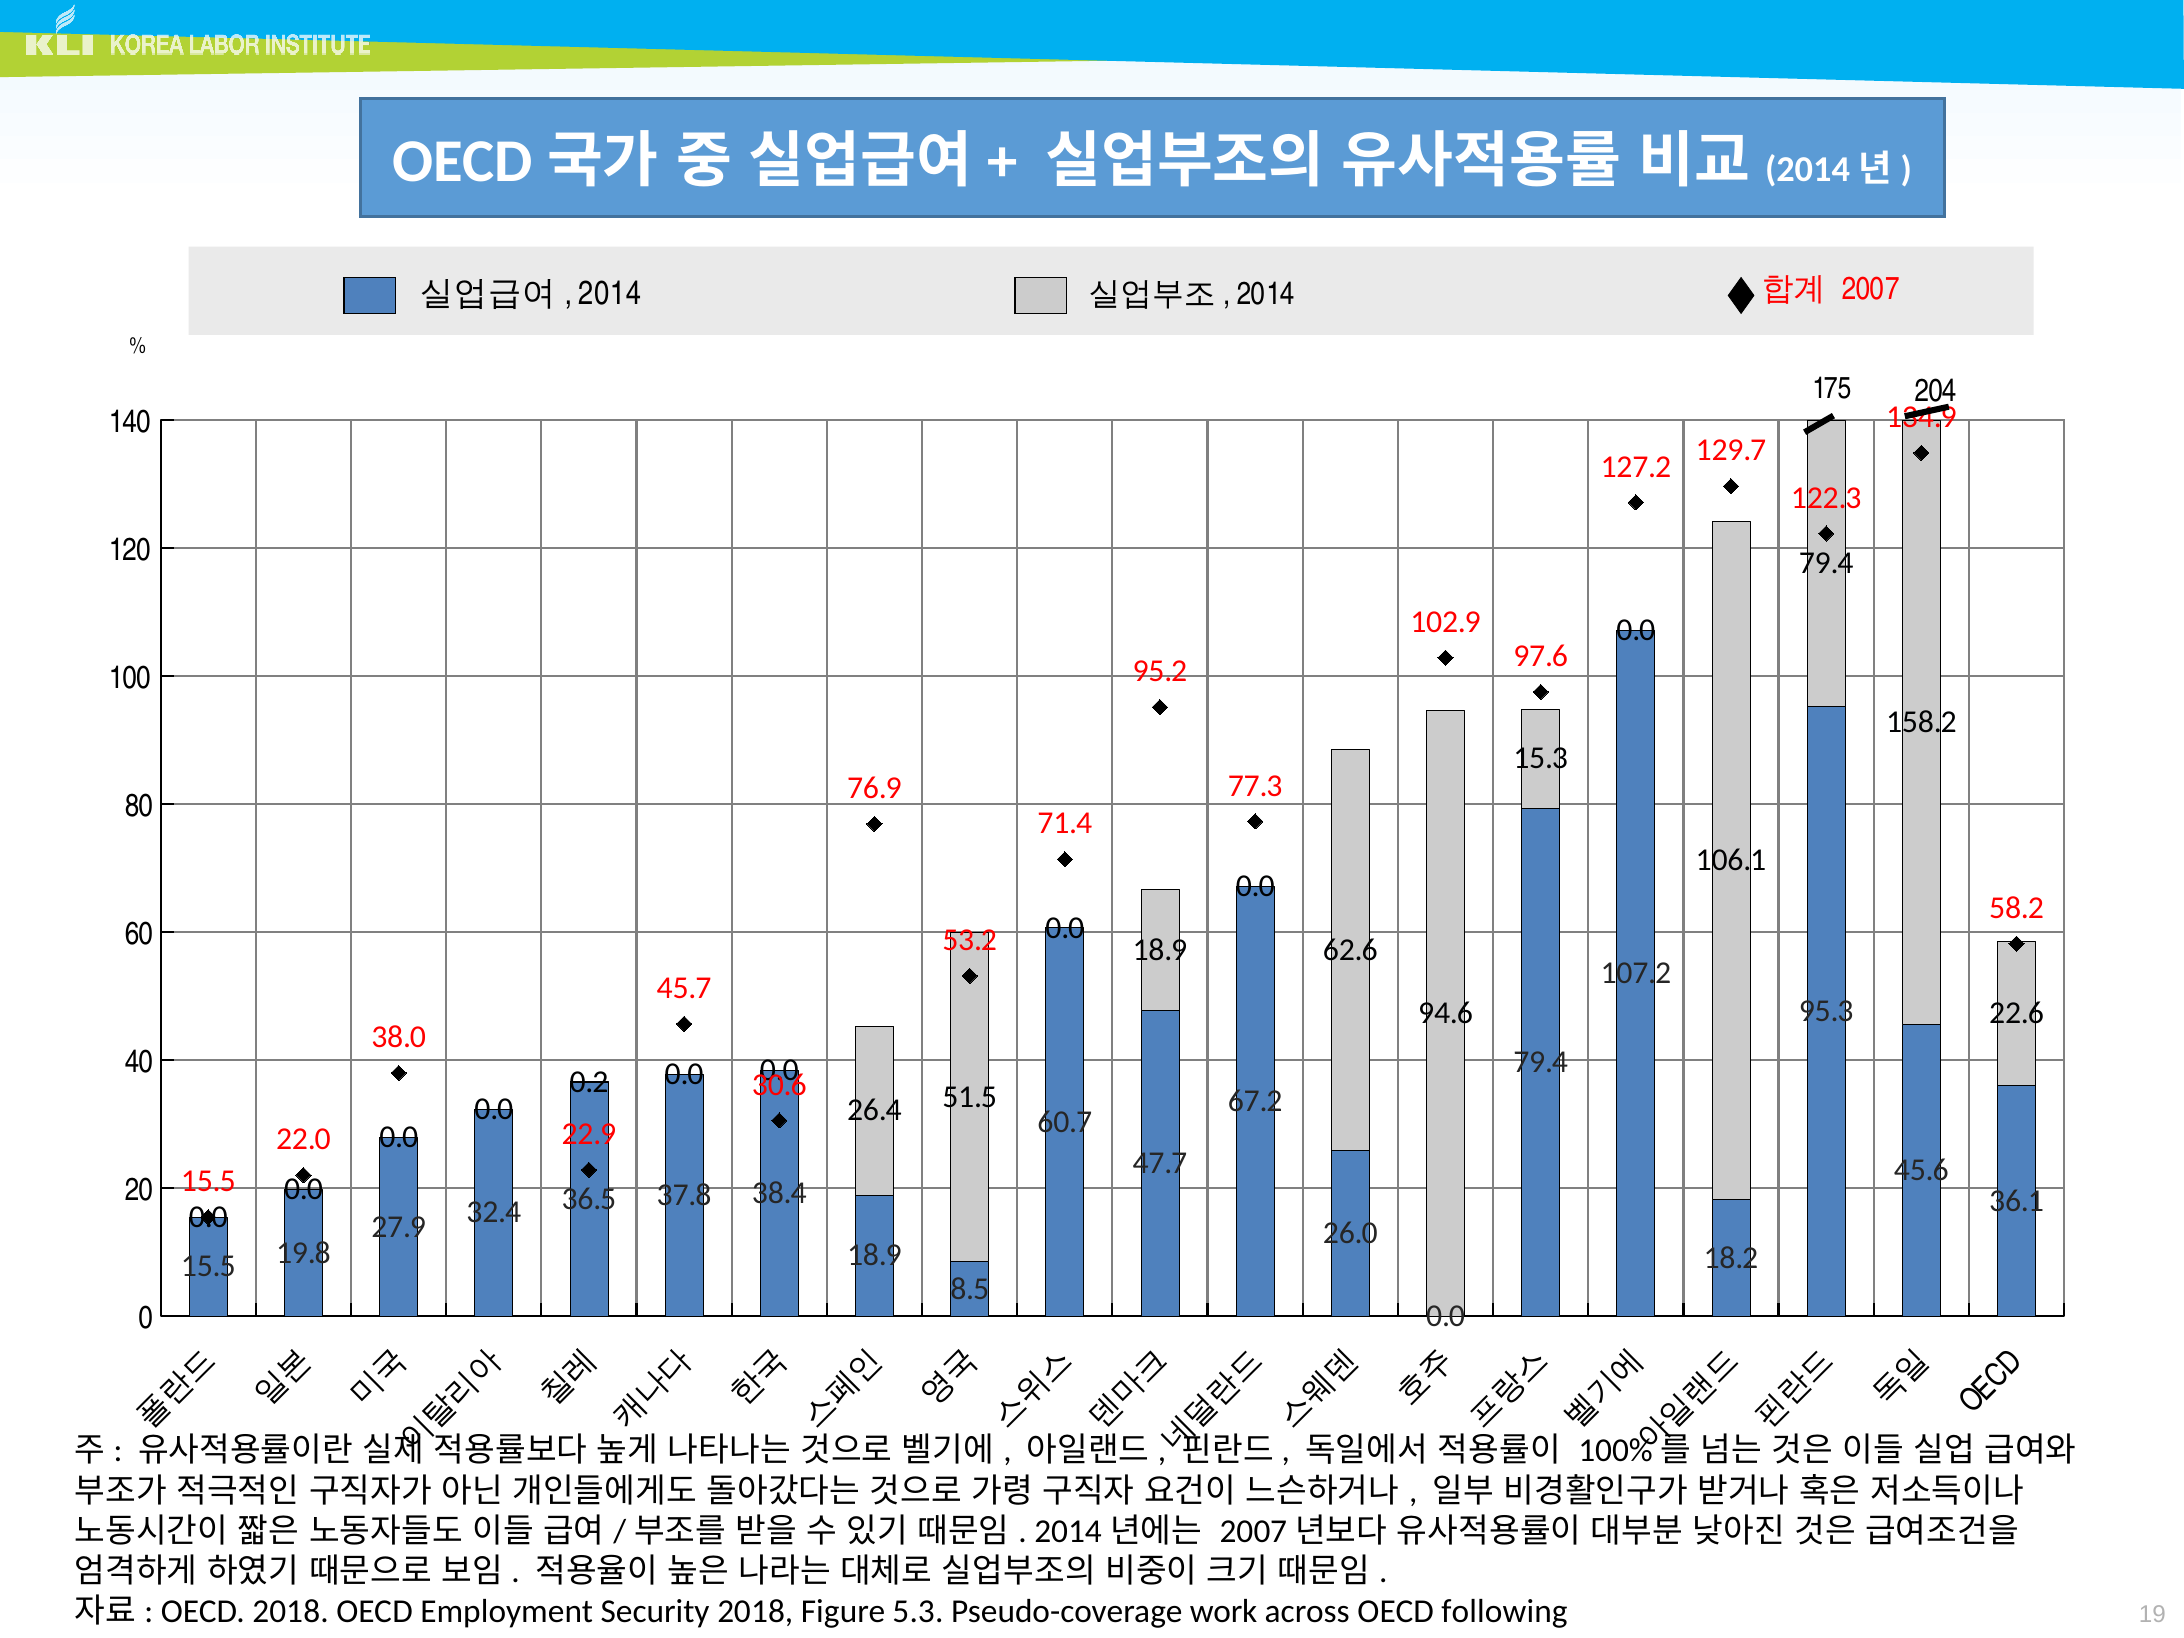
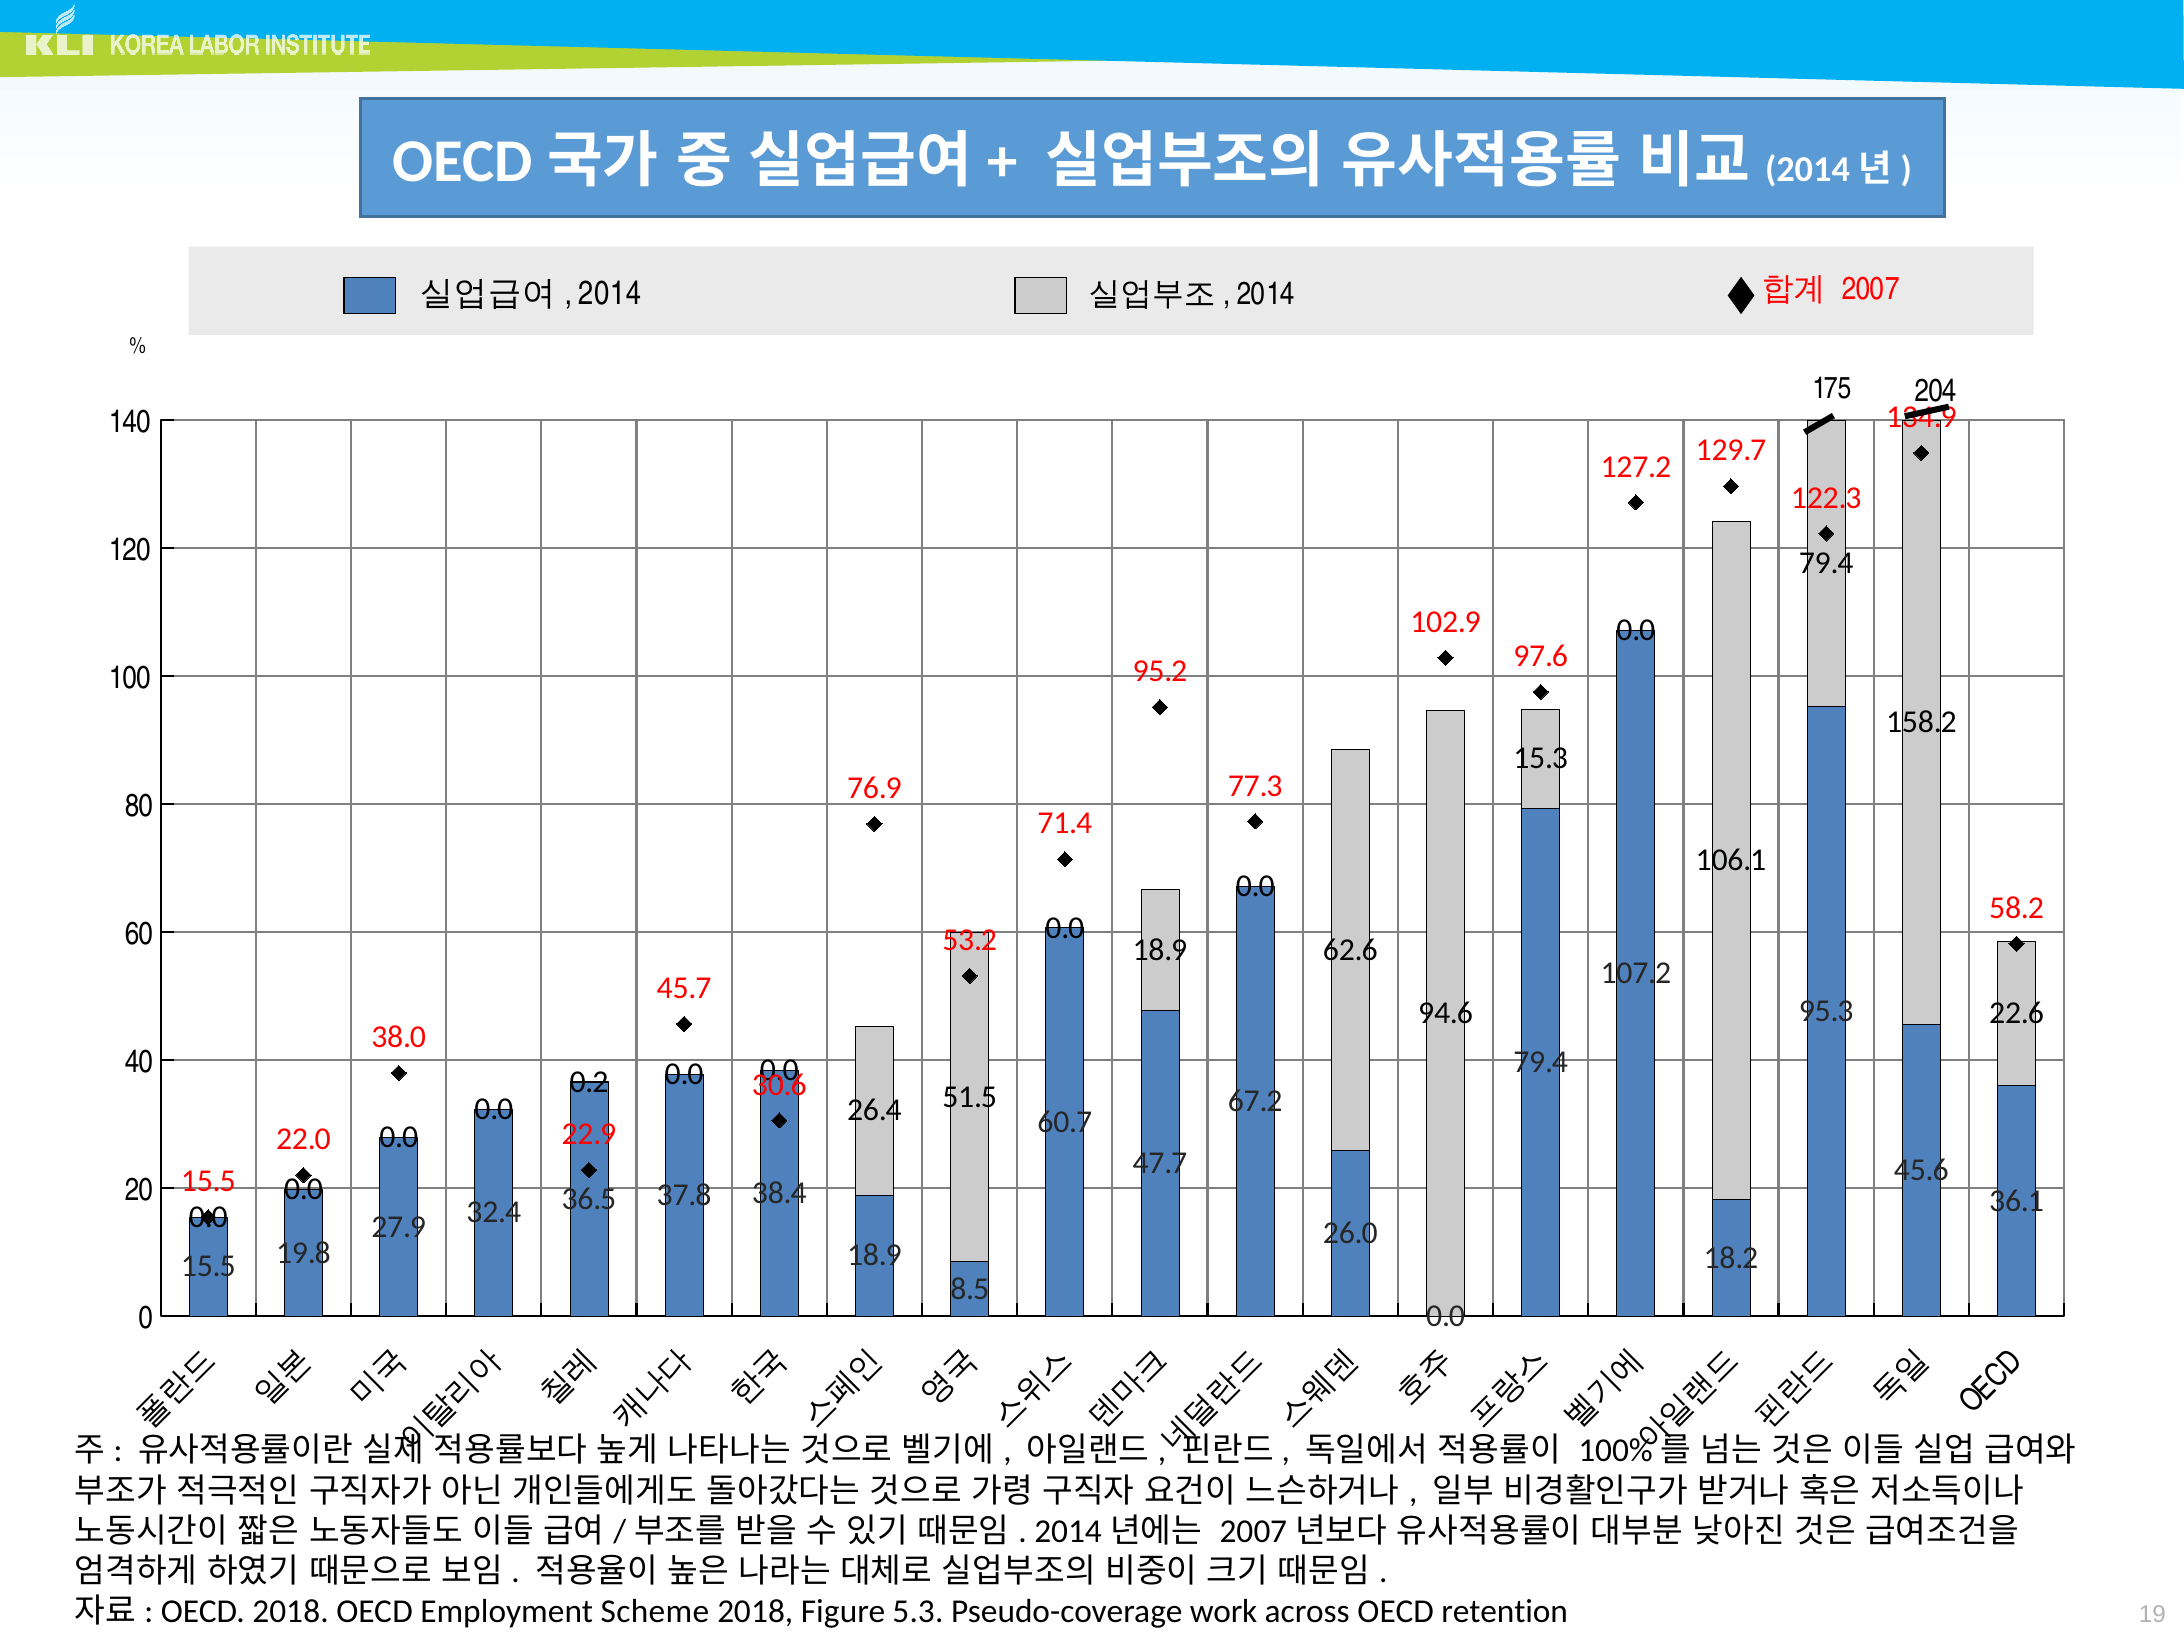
Security: Security -> Scheme (655, 1611)
following: following -> retention (1505, 1611)
